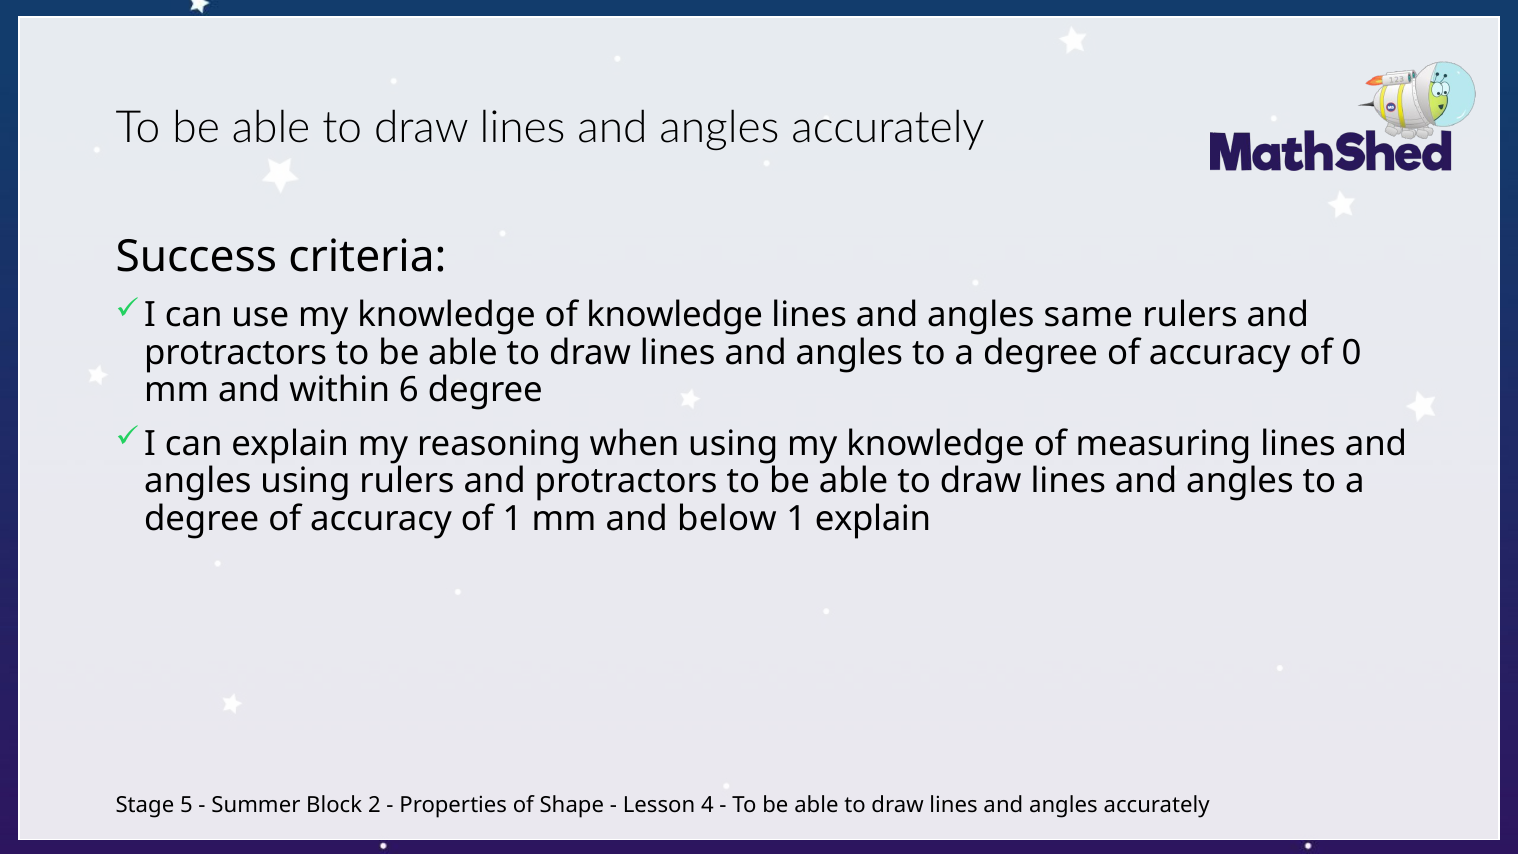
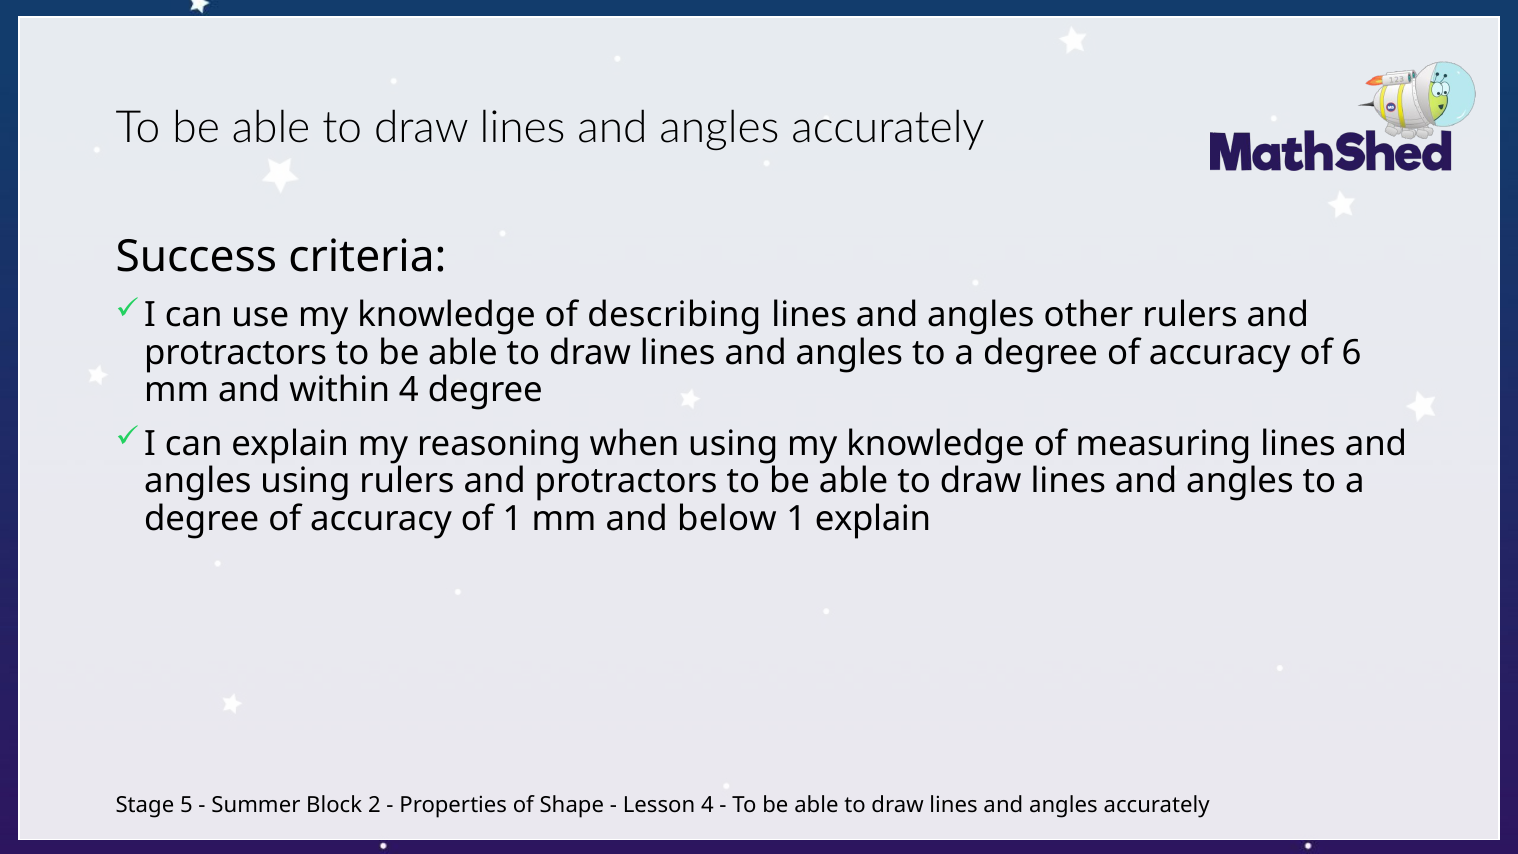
of knowledge: knowledge -> describing (674, 315)
same: same -> other (1088, 315)
0: 0 -> 6 (1352, 353)
within 6: 6 -> 4 (409, 390)
